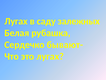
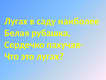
залежных: залежных -> наиболее (79, 21)
бывают-: бывают- -> пахучая- (65, 44)
